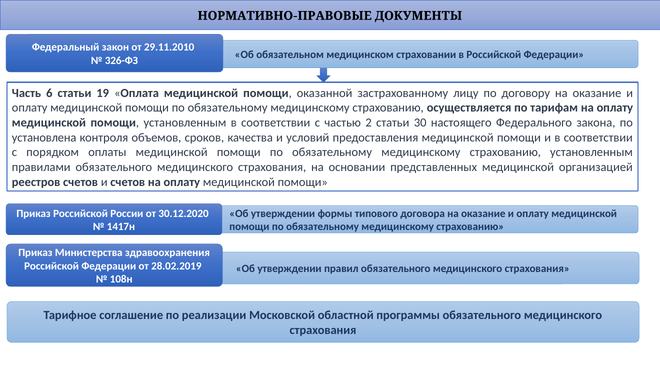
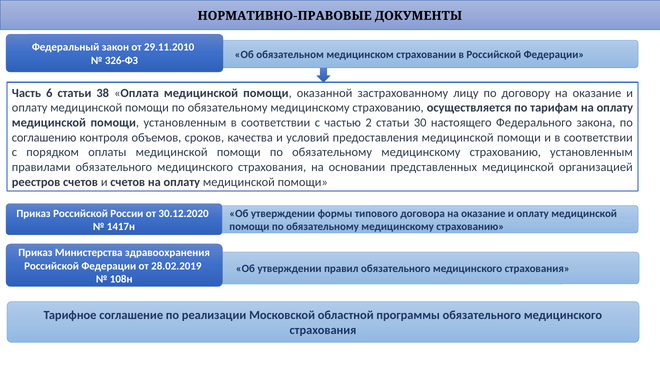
19: 19 -> 38 (103, 93)
установлена: установлена -> соглашению (44, 138)
